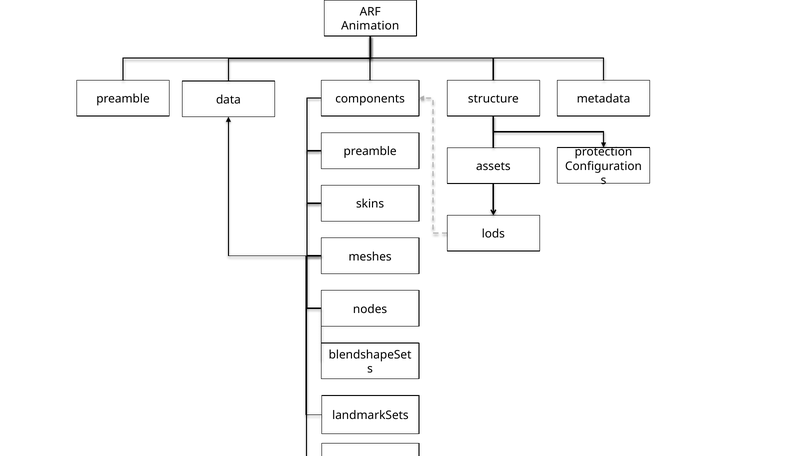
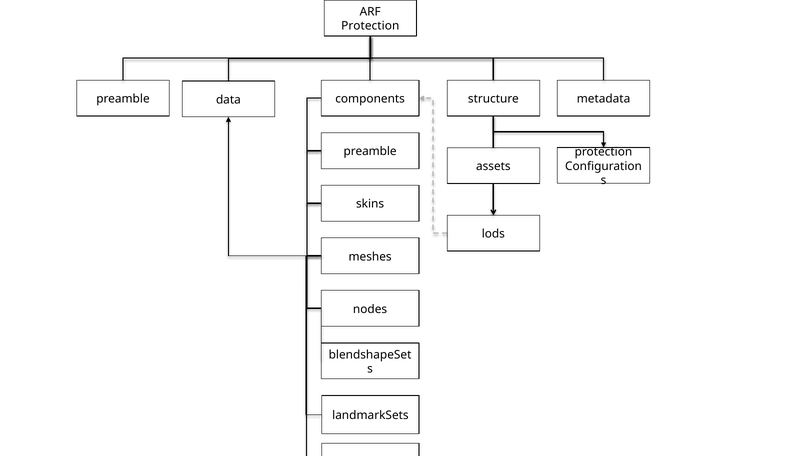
Animation: Animation -> Protection (370, 26)
